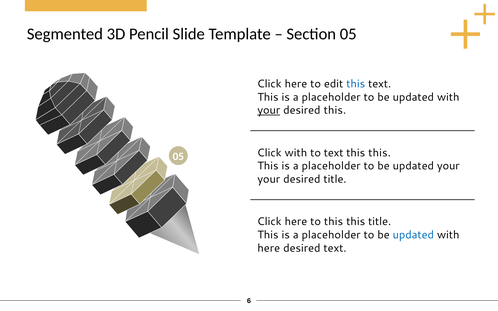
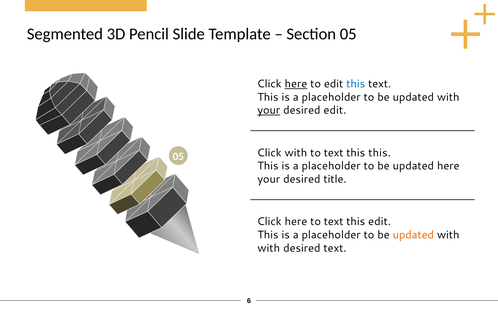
here underline: none -> present (296, 84)
desired this: this -> edit (335, 110)
updated your: your -> here (448, 166)
here to this: this -> text (334, 222)
this title: title -> edit (380, 222)
updated colour: blue -> orange (413, 235)
here: here -> with (269, 248)
